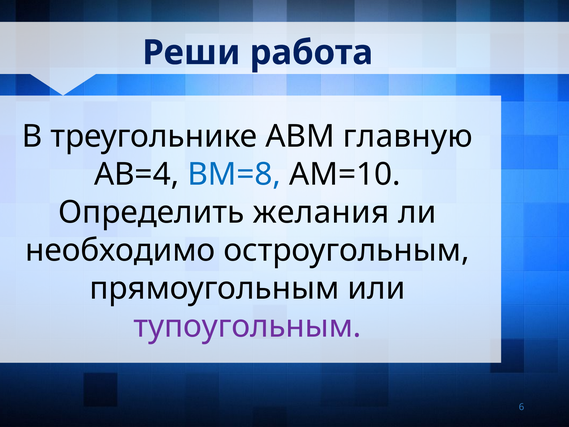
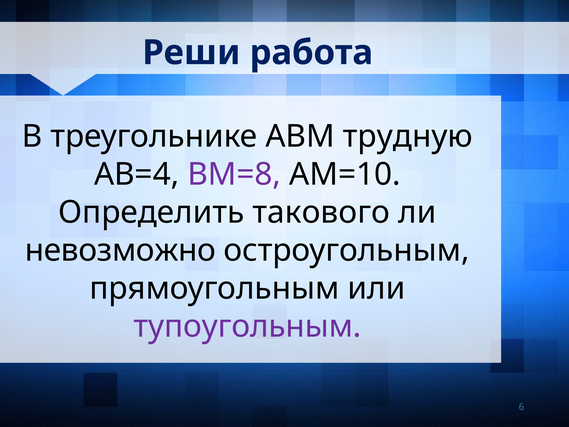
главную: главную -> трудную (408, 136)
ВМ=8 colour: blue -> purple (234, 174)
желания: желания -> такового (321, 212)
необходимо: необходимо -> невозможно (120, 250)
